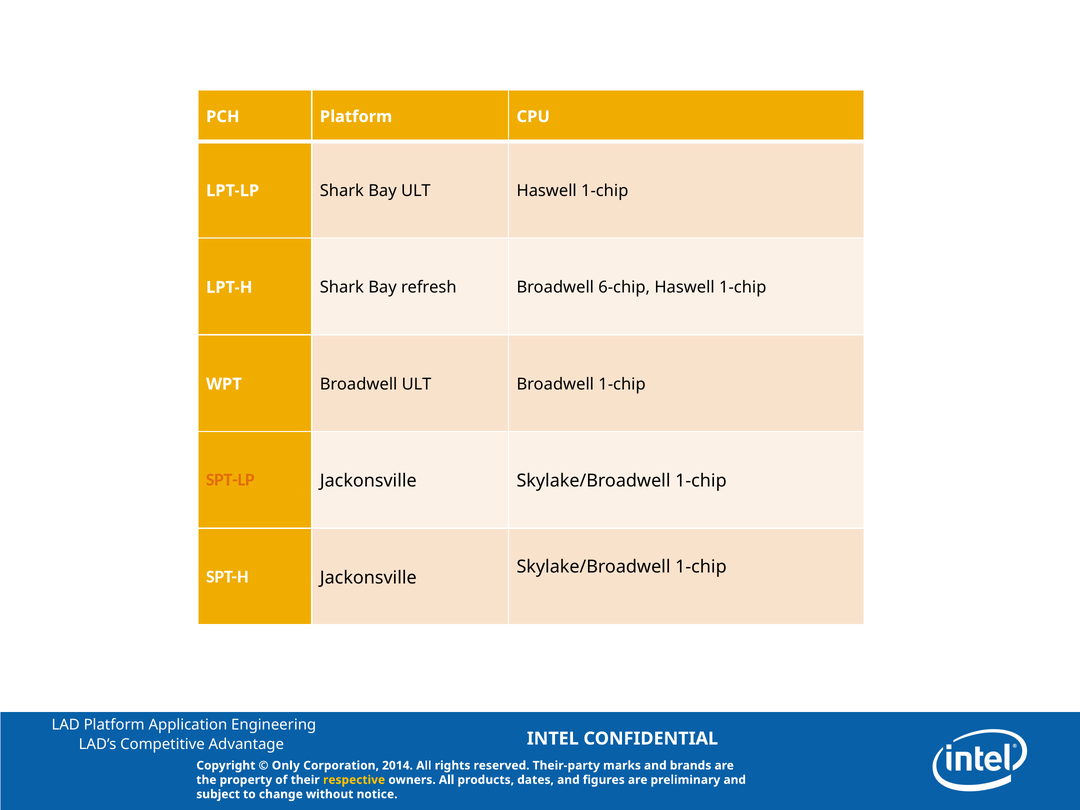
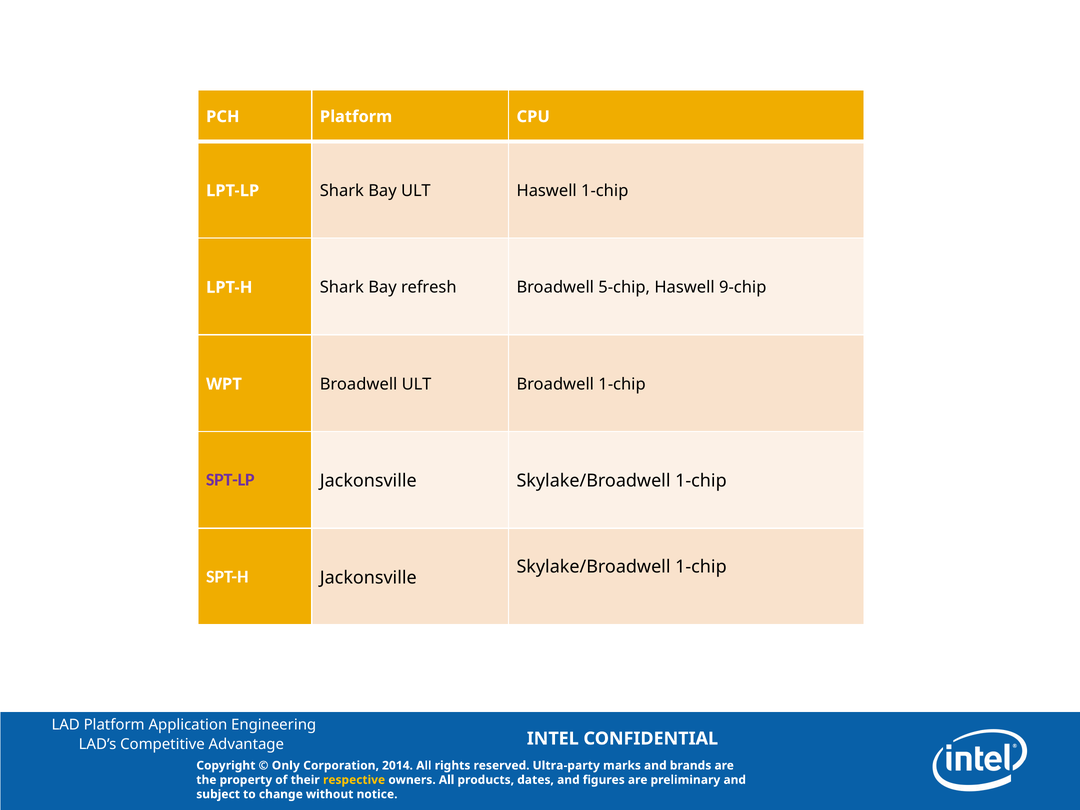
6-chip: 6-chip -> 5-chip (624, 287)
1-chip: 1-chip -> 9-chip (743, 287)
SPT-LP colour: orange -> purple (230, 480)
Their-party: Their-party -> Ultra-party (566, 766)
